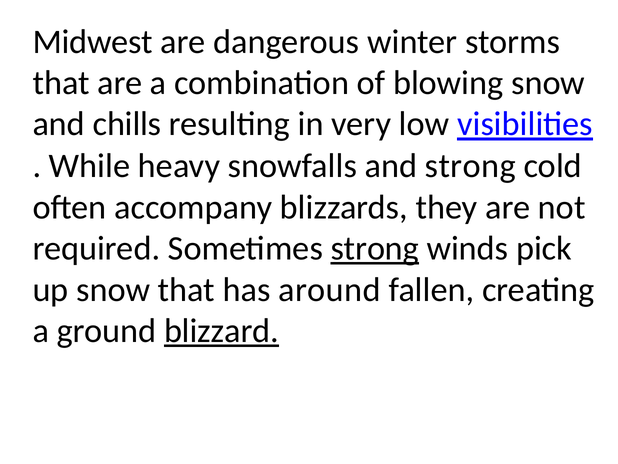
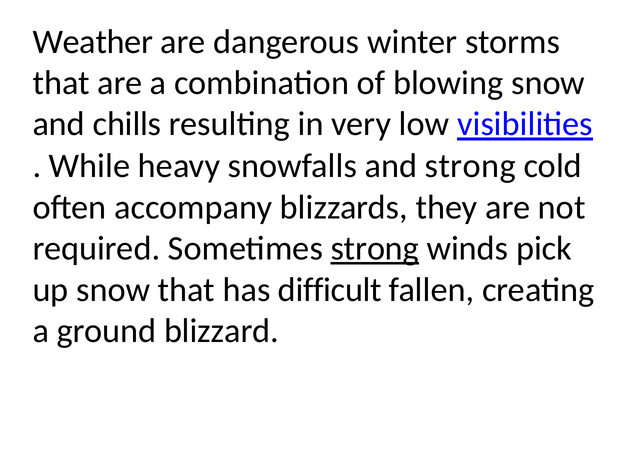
Midwest: Midwest -> Weather (93, 42)
around: around -> difficult (330, 289)
blizzard underline: present -> none (222, 331)
